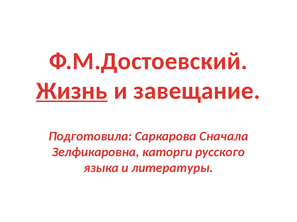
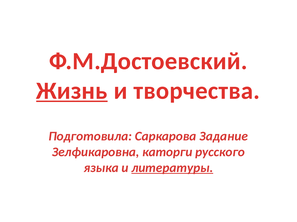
завещание: завещание -> творчества (197, 91)
Сначала: Сначала -> Задание (224, 137)
литературы underline: none -> present (172, 168)
